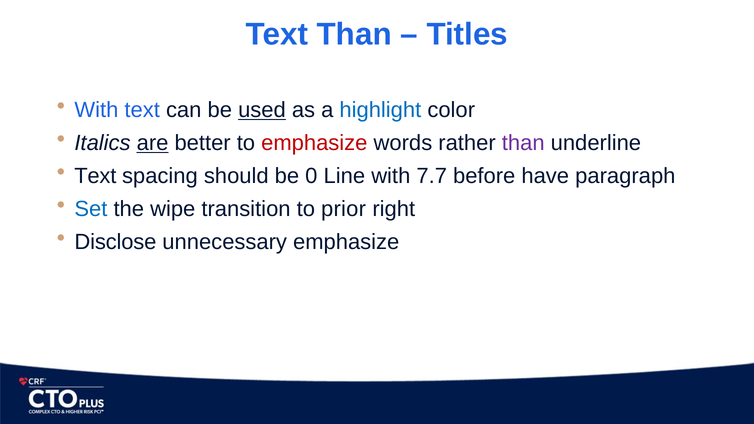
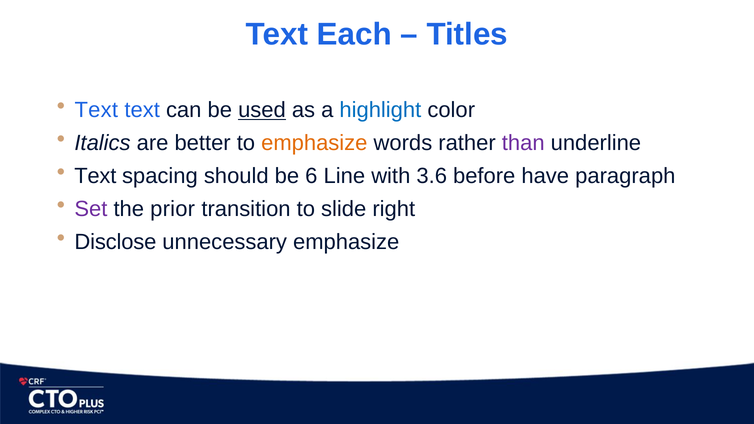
Text Than: Than -> Each (354, 35)
With: With -> Text (96, 110)
are underline: present -> none (153, 143)
emphasize colour: red -> orange (314, 143)
0: 0 -> 6 (311, 176)
7.7: 7.7 -> 3.6 (432, 176)
Set colour: blue -> purple (91, 209)
wipe: wipe -> prior (173, 209)
prior: prior -> slide (344, 209)
